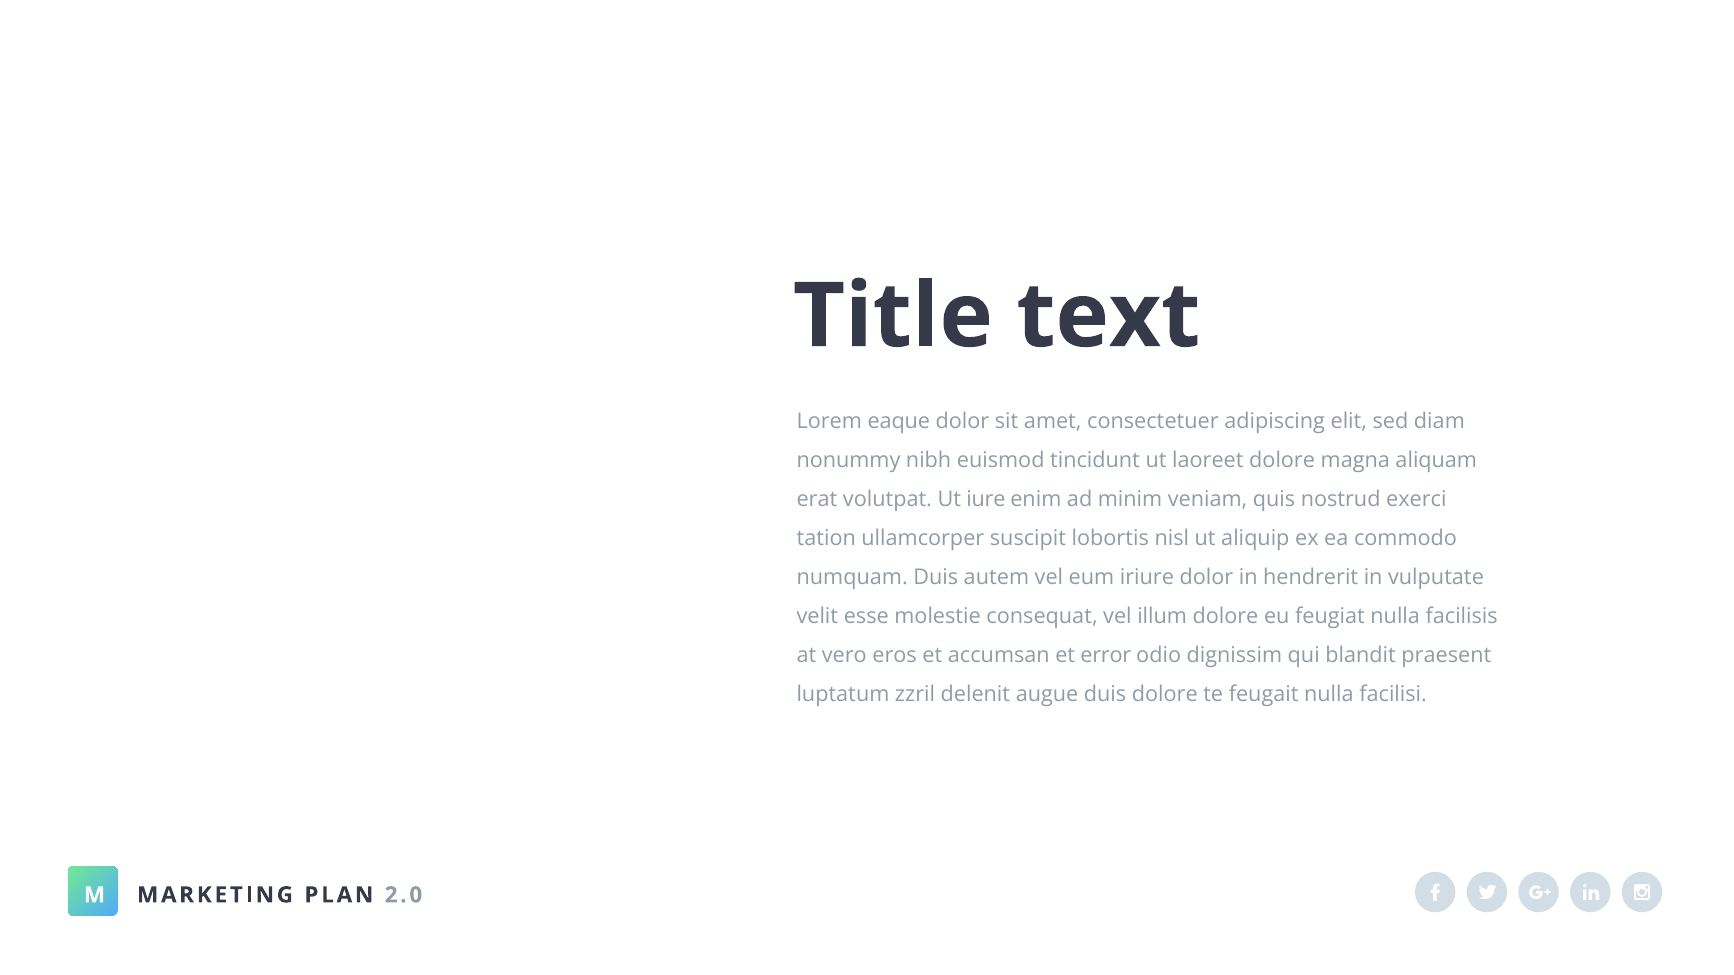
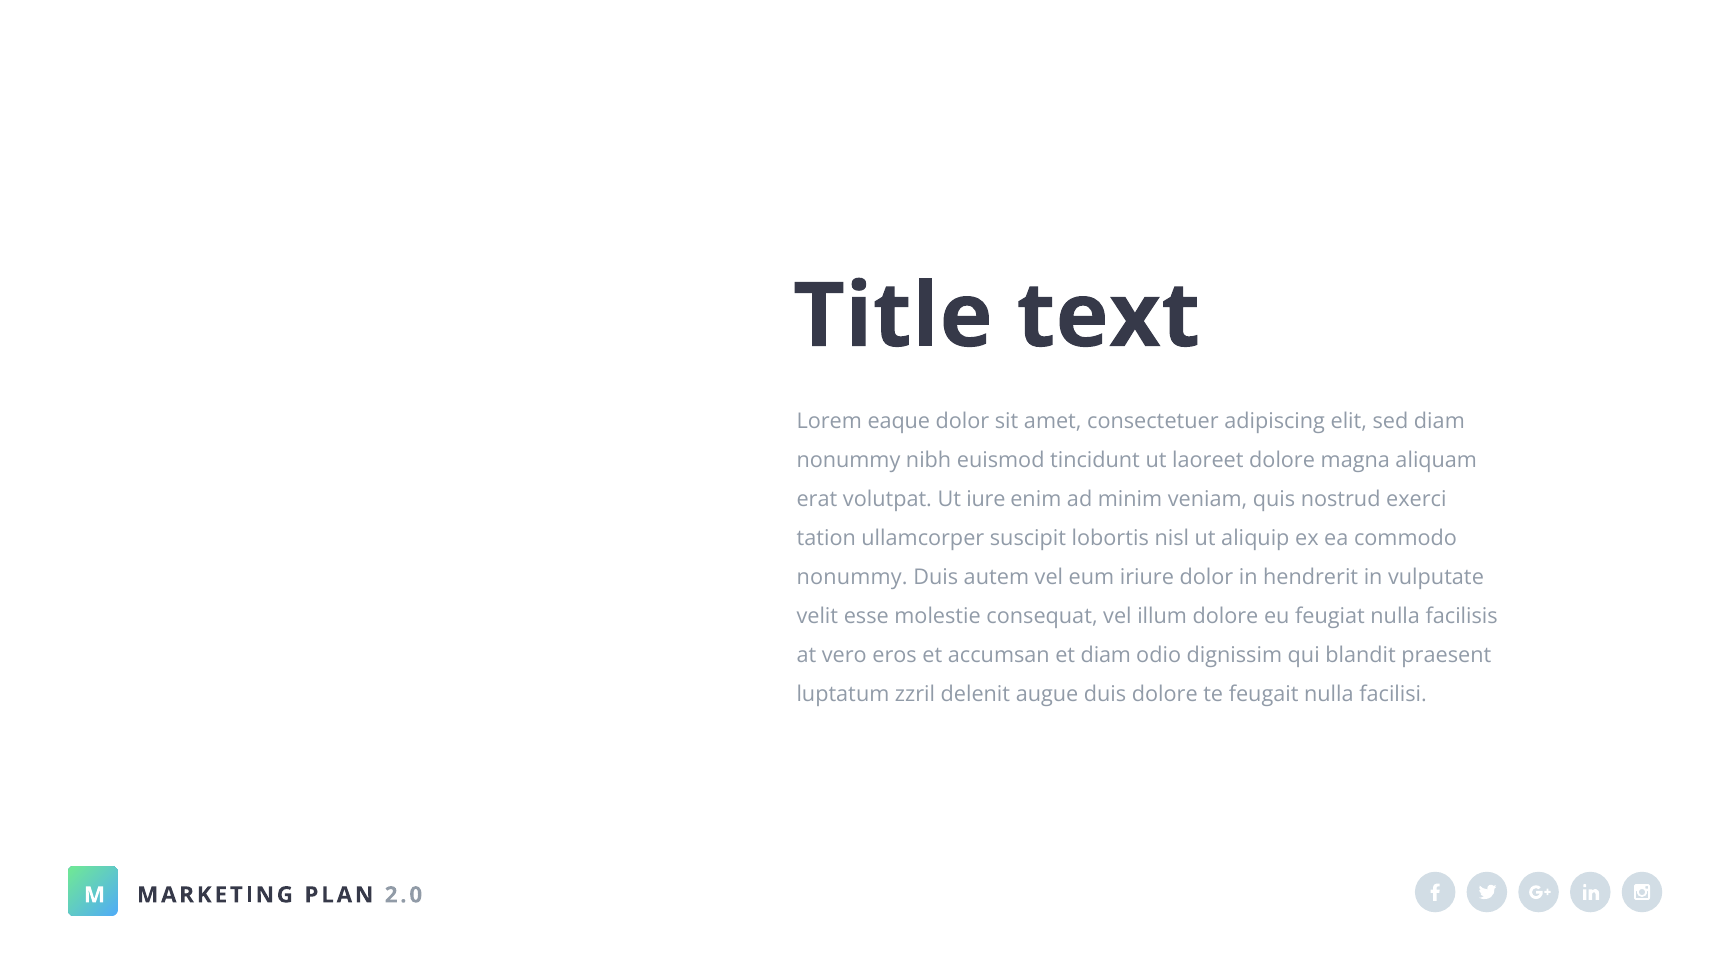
numquam: numquam -> nonummy (852, 577)
et error: error -> diam (1106, 655)
